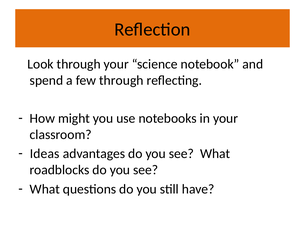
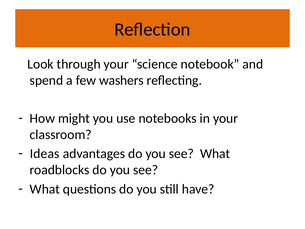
few through: through -> washers (121, 80)
